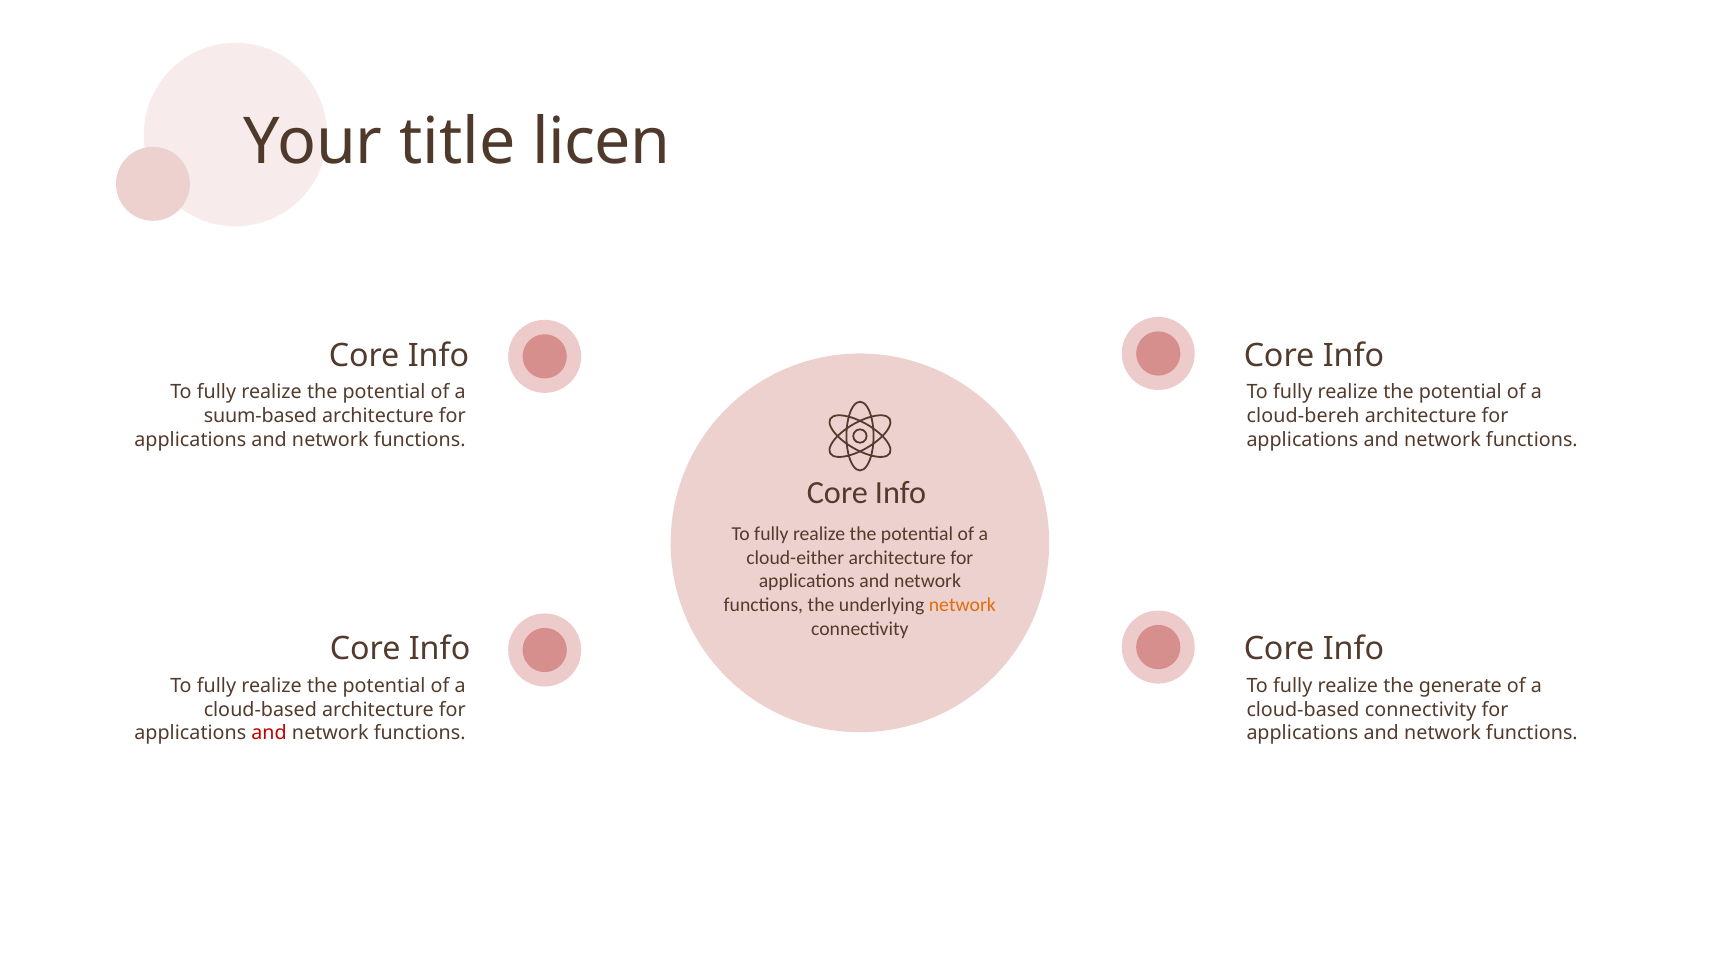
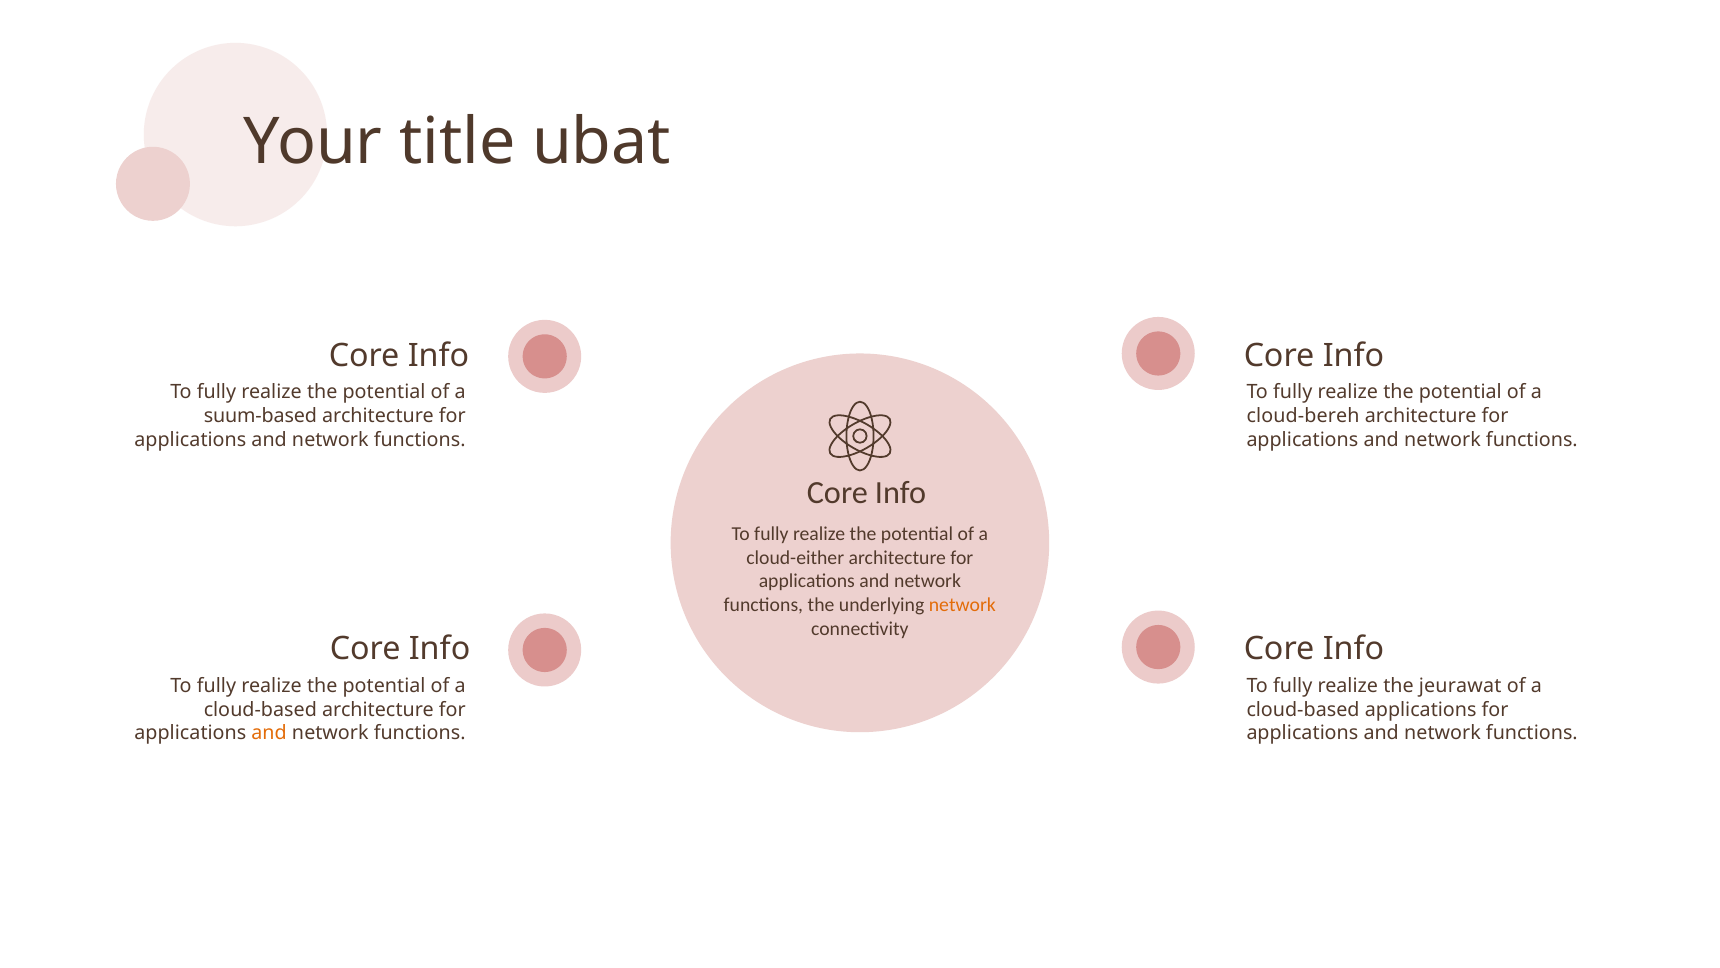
licen: licen -> ubat (601, 142)
generate: generate -> jeurawat (1460, 686)
cloud-based connectivity: connectivity -> applications (1421, 709)
and colour: red -> orange (269, 733)
